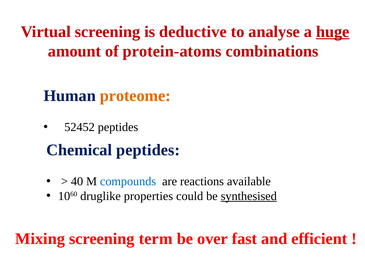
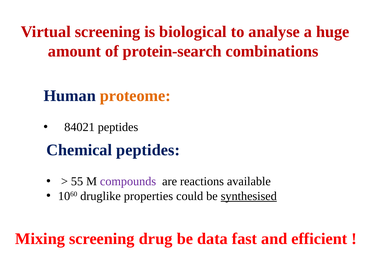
deductive: deductive -> biological (193, 32)
huge underline: present -> none (333, 32)
protein-atoms: protein-atoms -> protein-search (172, 51)
52452: 52452 -> 84021 (80, 127)
40: 40 -> 55 (77, 181)
compounds colour: blue -> purple (128, 181)
term: term -> drug (156, 239)
over: over -> data (213, 239)
